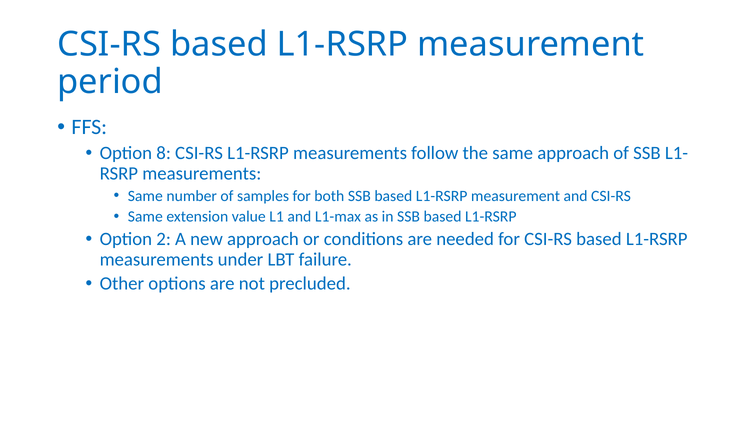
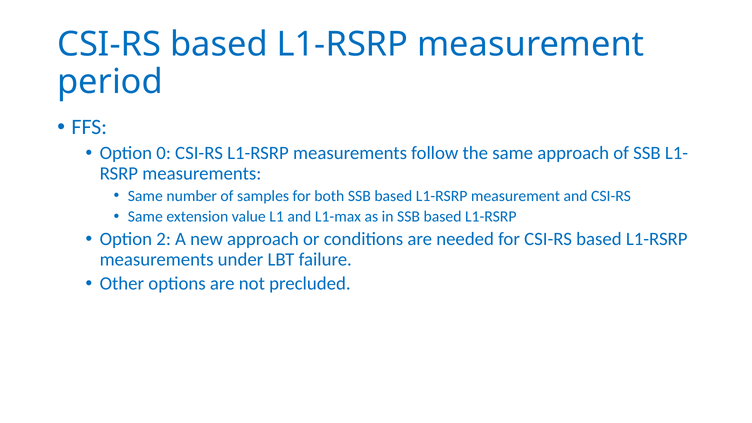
8: 8 -> 0 (164, 153)
